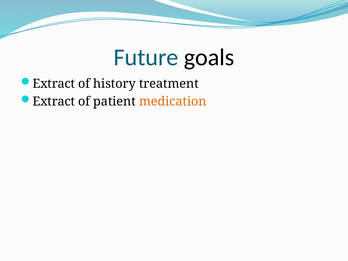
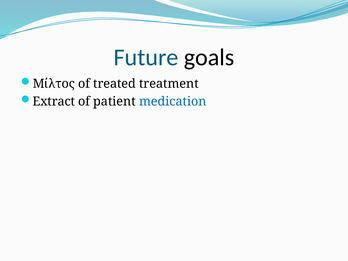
Extract: Extract -> Μίλτος (54, 84)
history: history -> treated (115, 84)
medication colour: orange -> blue (173, 101)
